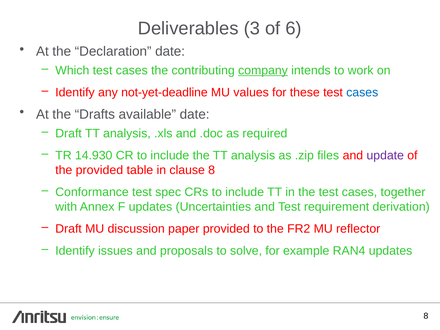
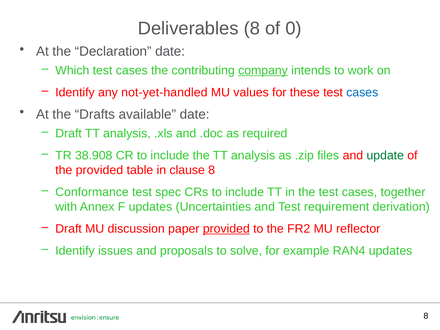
Deliverables 3: 3 -> 8 (252, 29)
6: 6 -> 0 (294, 29)
not-yet-deadline: not-yet-deadline -> not-yet-handled (164, 93)
14.930: 14.930 -> 38.908 (94, 155)
update colour: purple -> green (385, 155)
provided underline: none -> present (226, 229)
